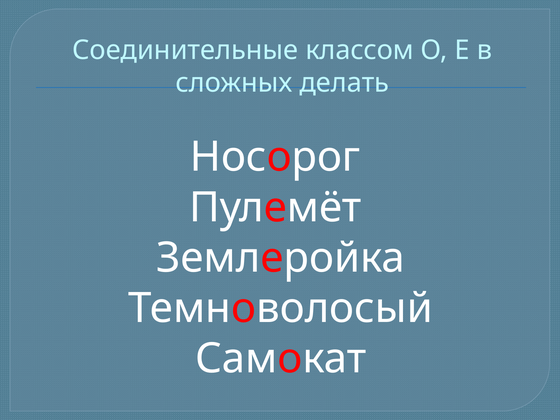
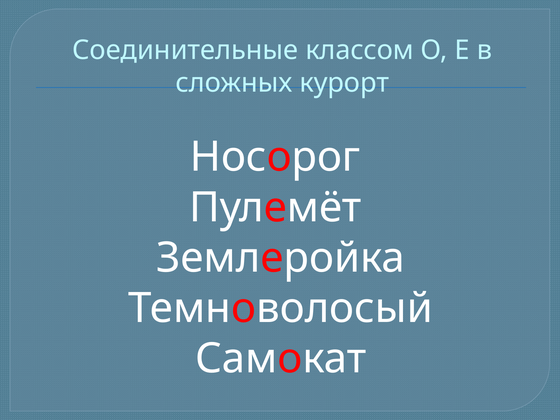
делать: делать -> курорт (344, 83)
